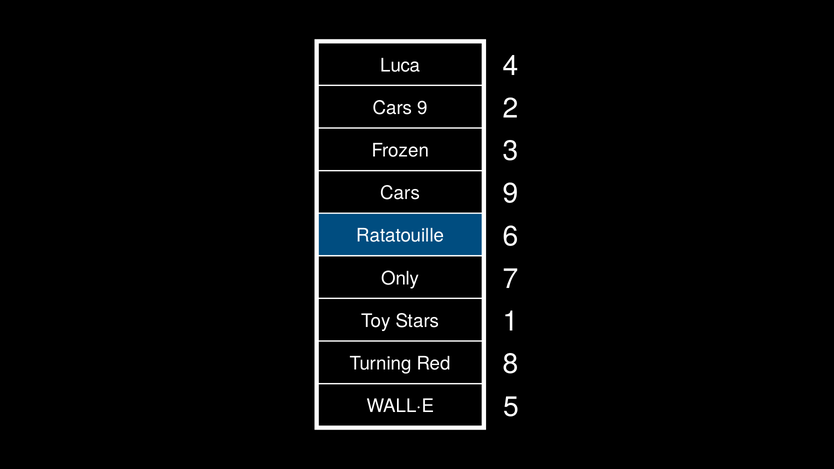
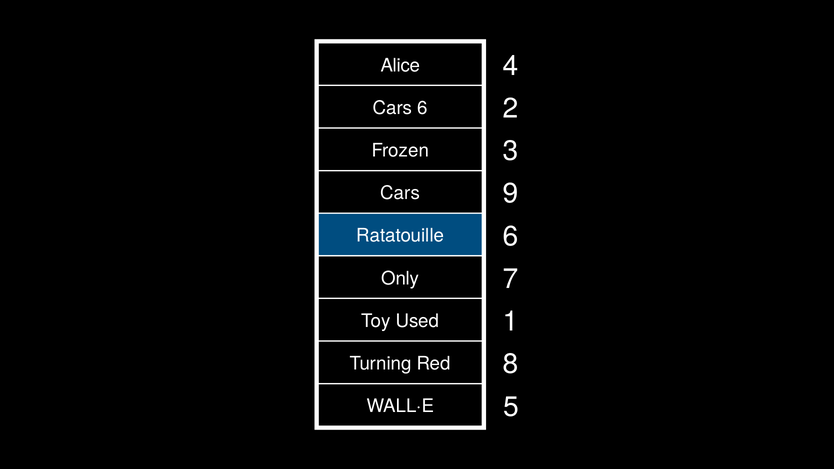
Luca: Luca -> Alice (400, 65)
Cars 9: 9 -> 6 (423, 108)
Stars: Stars -> Used (417, 321)
